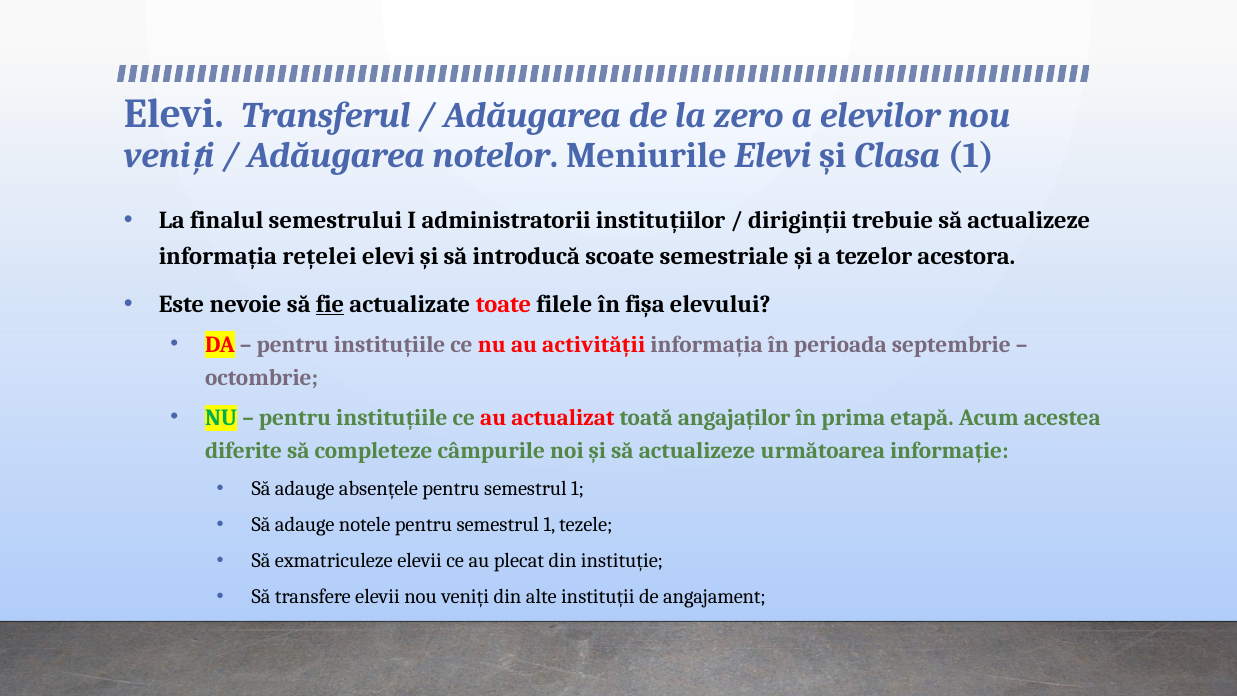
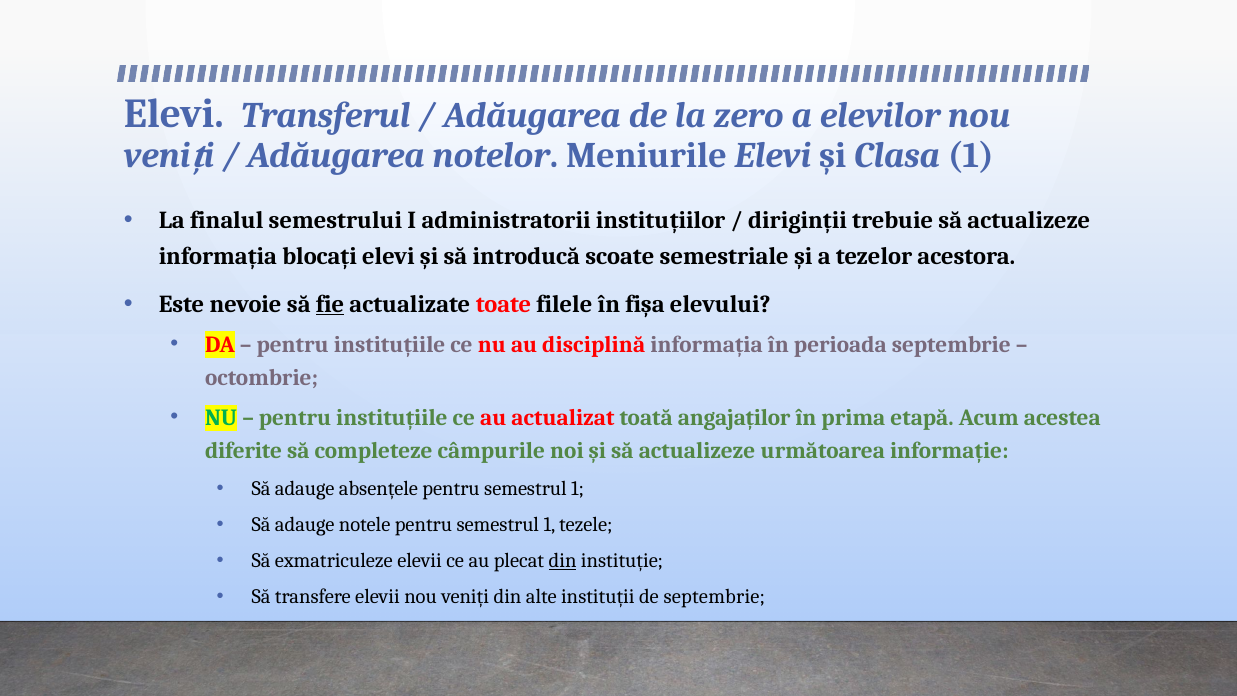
rețelei: rețelei -> blocați (320, 256)
activității: activității -> disciplină (594, 344)
din underline: none -> present (563, 561)
de angajament: angajament -> septembrie (714, 597)
